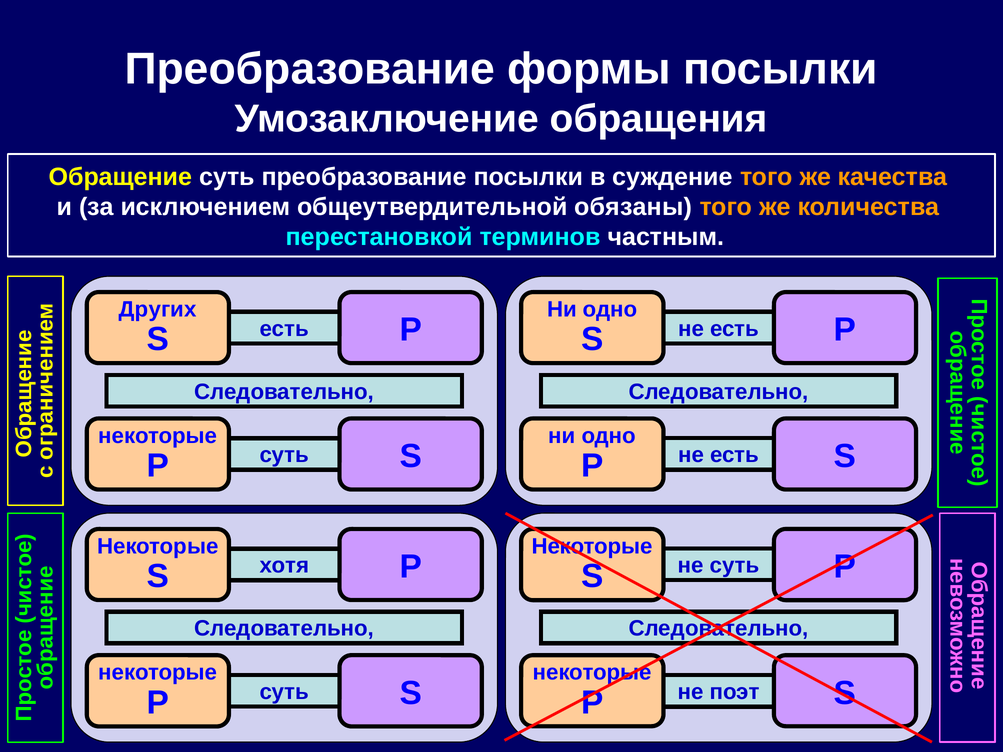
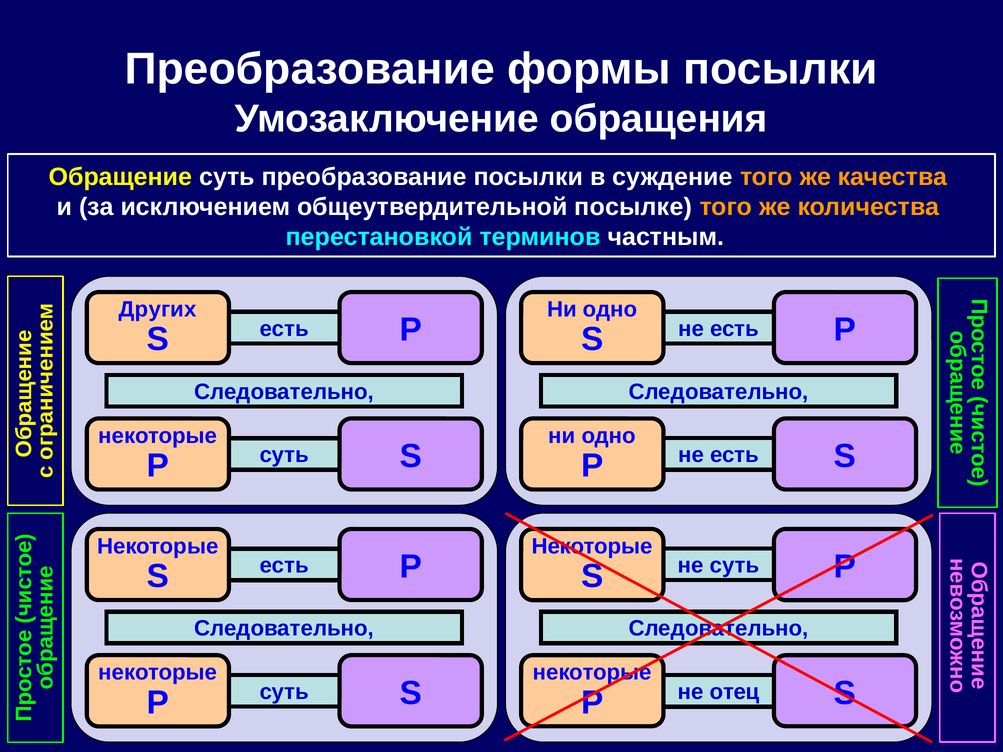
обязаны: обязаны -> посылке (633, 207)
хотя: хотя -> есть (284, 566)
поэт: поэт -> отец (735, 692)
